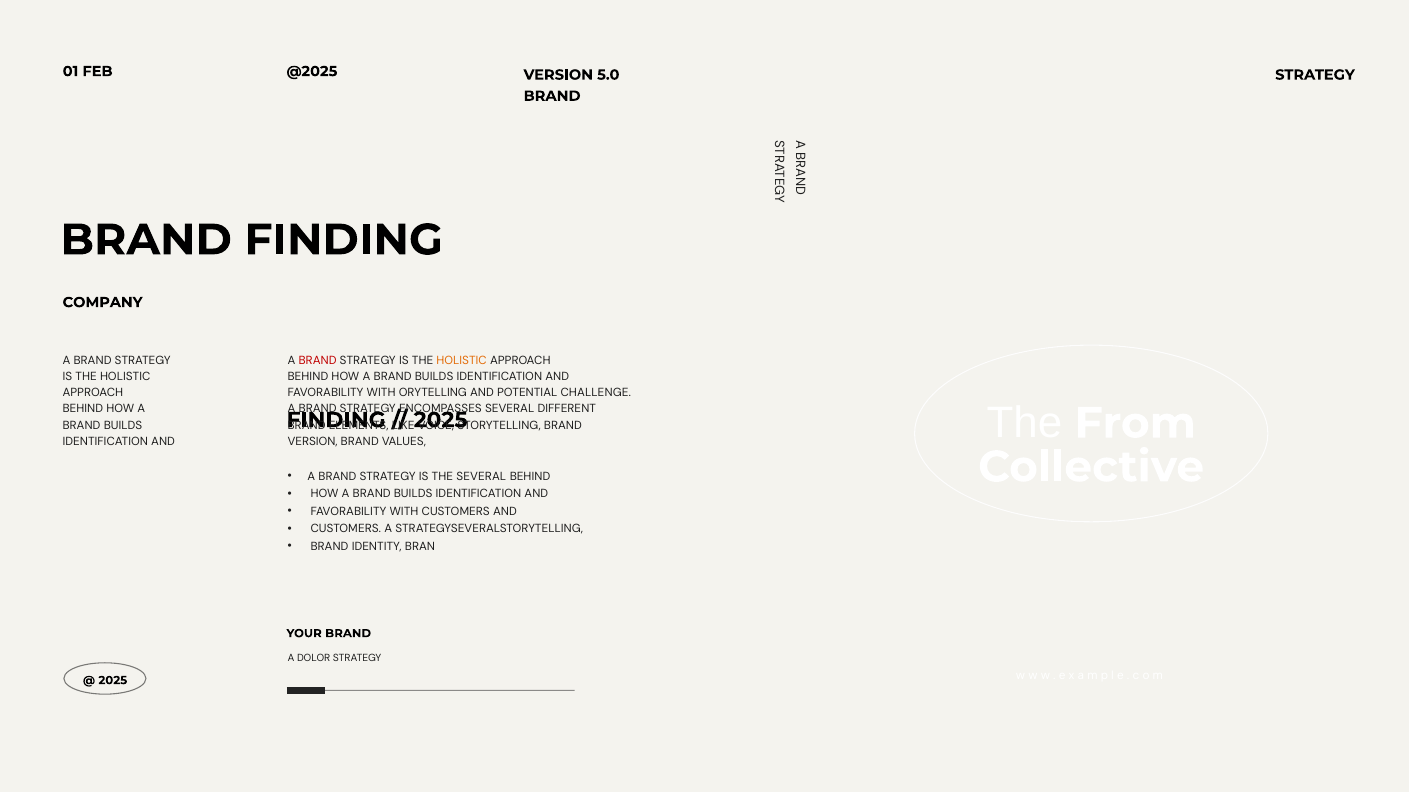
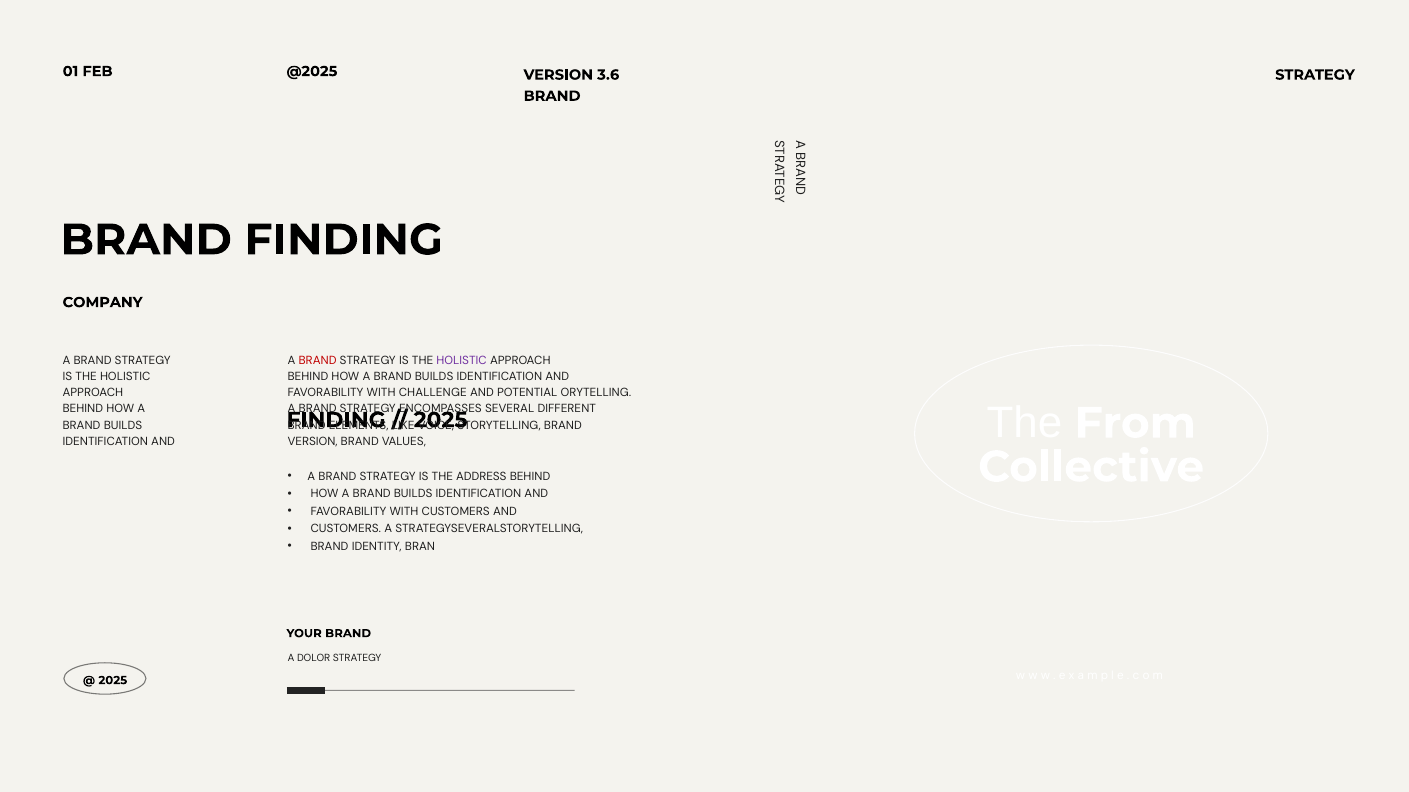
5.0: 5.0 -> 3.6 (608, 75)
HOLISTIC colour: orange -> purple (462, 361)
ORYTELLING: ORYTELLING -> CHALLENGE (433, 393)
CHALLENGE: CHALLENGE -> ORYTELLING (596, 393)
THE SEVERAL: SEVERAL -> ADDRESS (481, 477)
